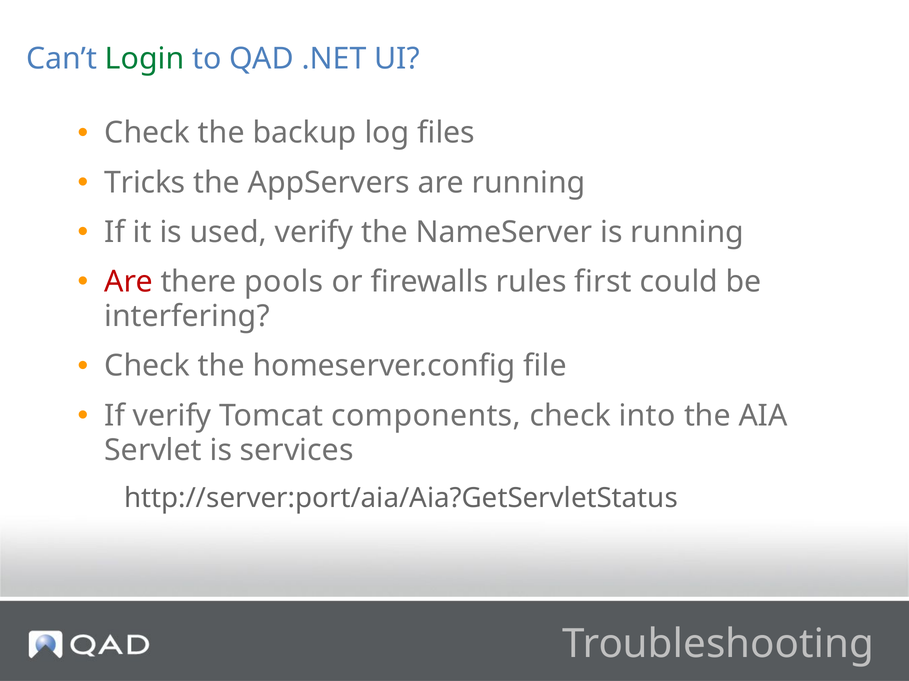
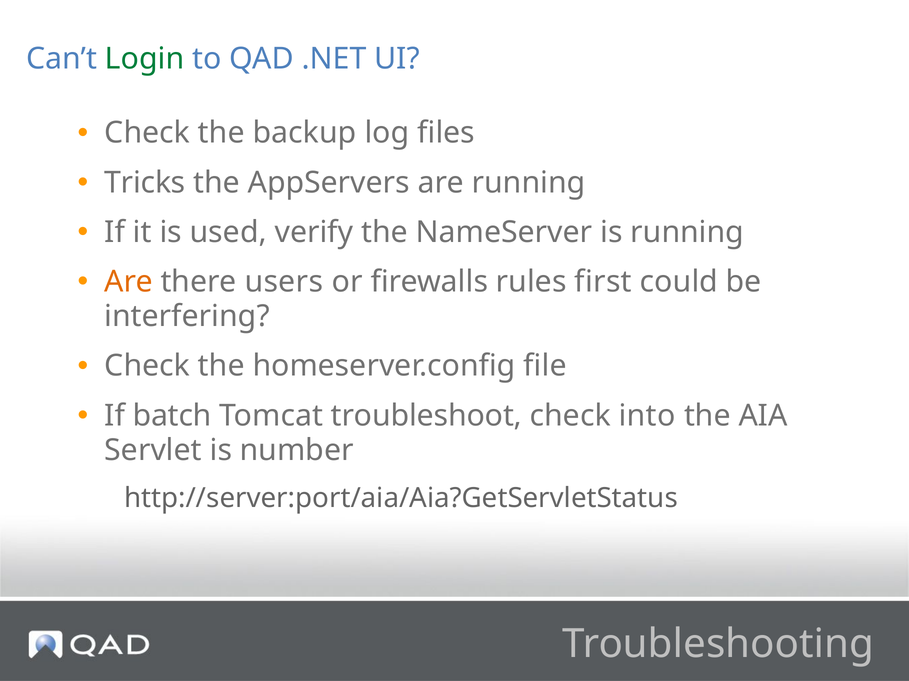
Are colour: red -> orange (129, 282)
pools: pools -> users (284, 282)
If verify: verify -> batch (172, 416)
components: components -> troubleshoot (426, 416)
services: services -> number (297, 451)
